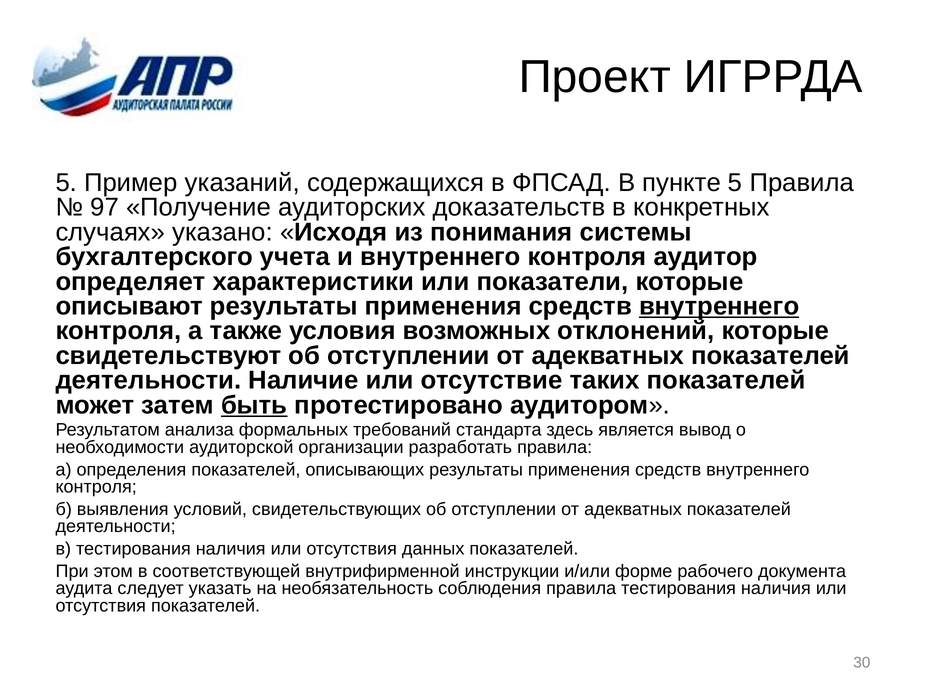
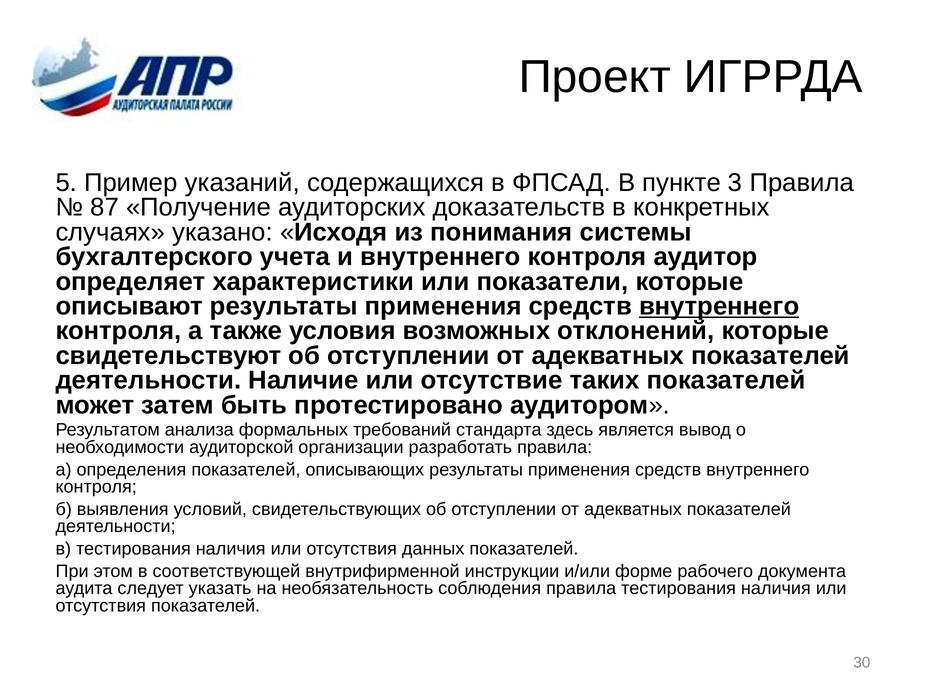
пункте 5: 5 -> 3 (735, 183)
97: 97 -> 87 (105, 208)
быть underline: present -> none (254, 405)
